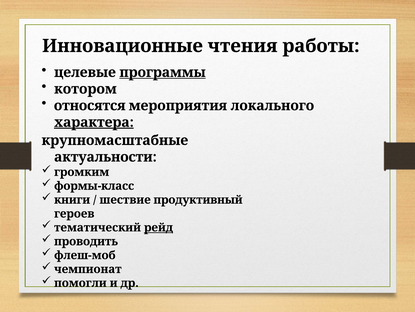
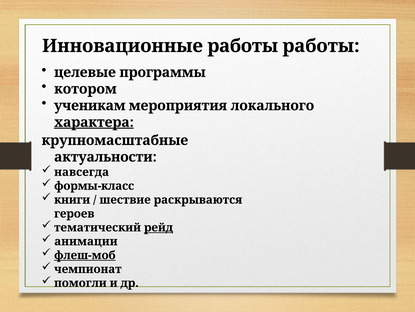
Инновационные чтения: чтения -> работы (243, 46)
программы underline: present -> none (163, 72)
относятся: относятся -> ученикам (90, 105)
громким: громким -> навсегда (82, 172)
продуктивный: продуктивный -> раскрываются (198, 199)
проводить: проводить -> анимации (86, 241)
флеш-моб underline: none -> present (85, 255)
